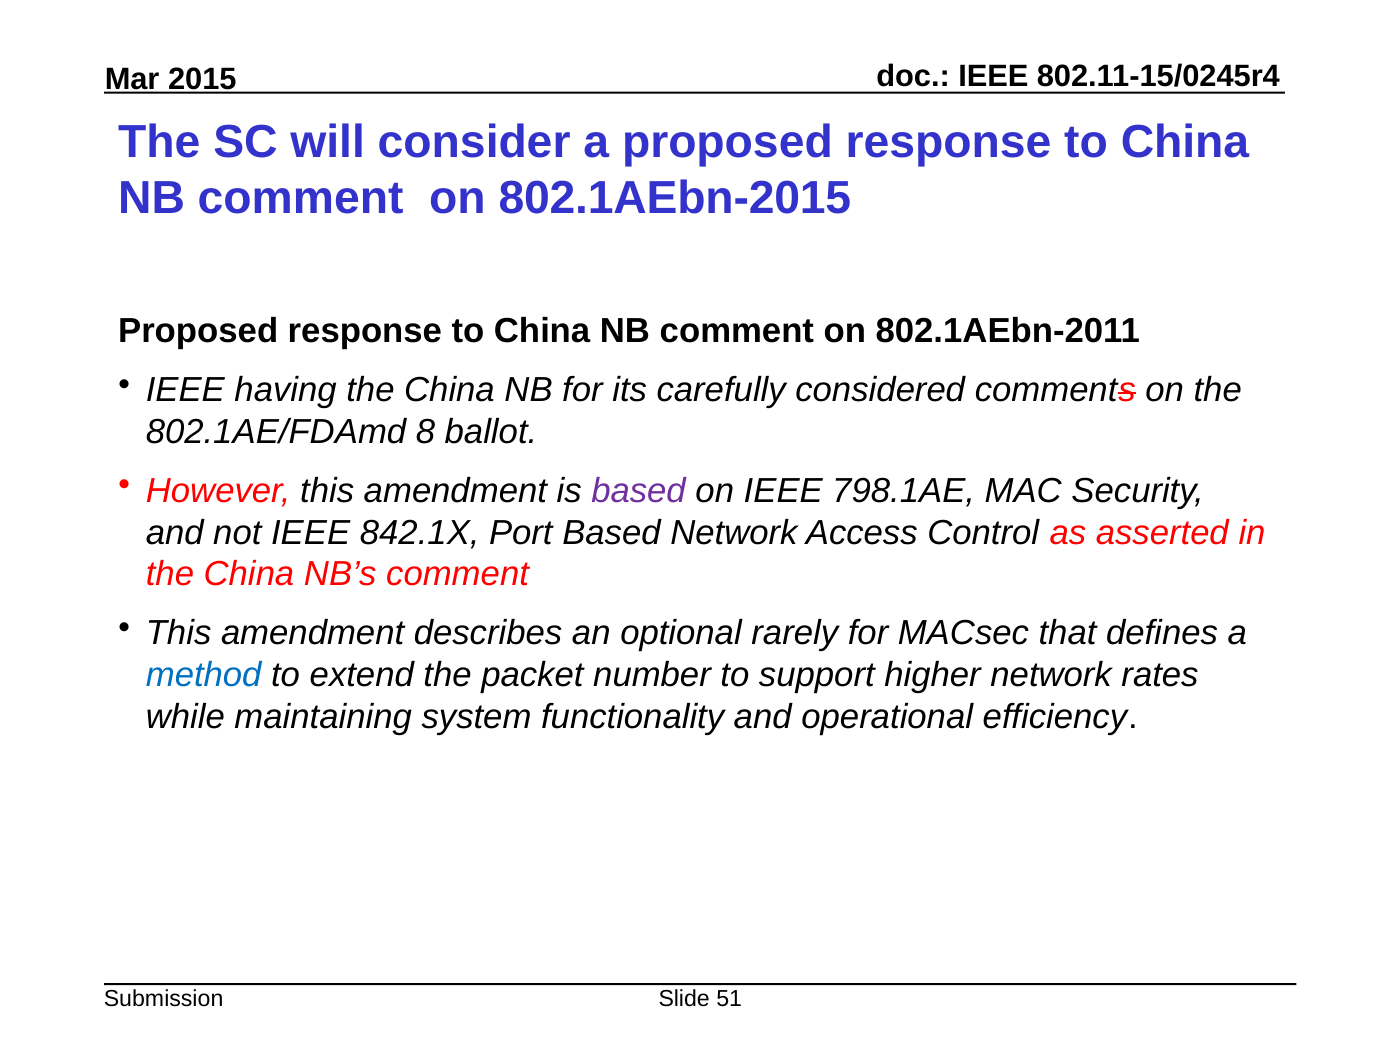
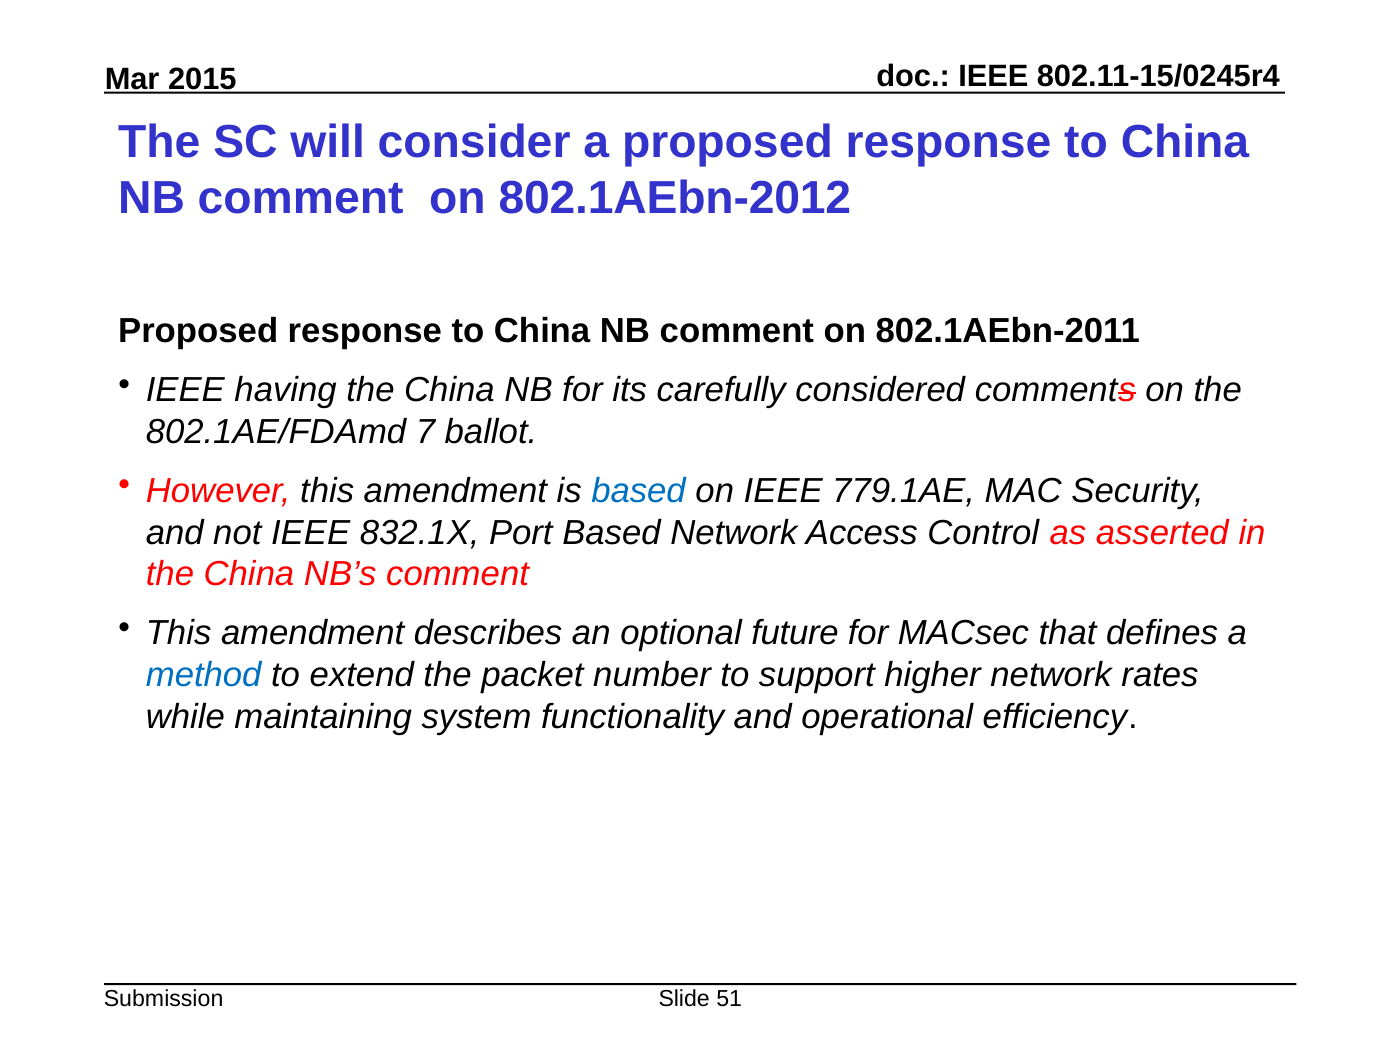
802.1AEbn-2015: 802.1AEbn-2015 -> 802.1AEbn-2012 (675, 198)
8: 8 -> 7 (426, 432)
based colour: purple -> blue (639, 491)
798.1AE: 798.1AE -> 779.1AE (904, 491)
842.1X: 842.1X -> 832.1X (420, 533)
rarely: rarely -> future (795, 633)
